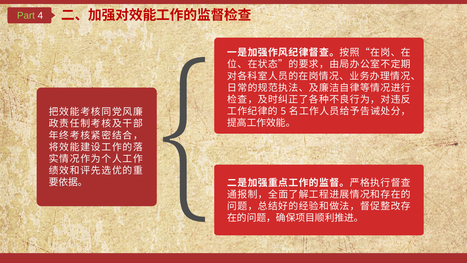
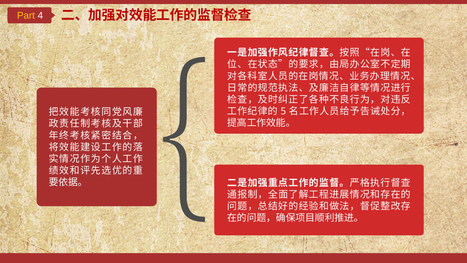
Part colour: light green -> yellow (26, 16)
